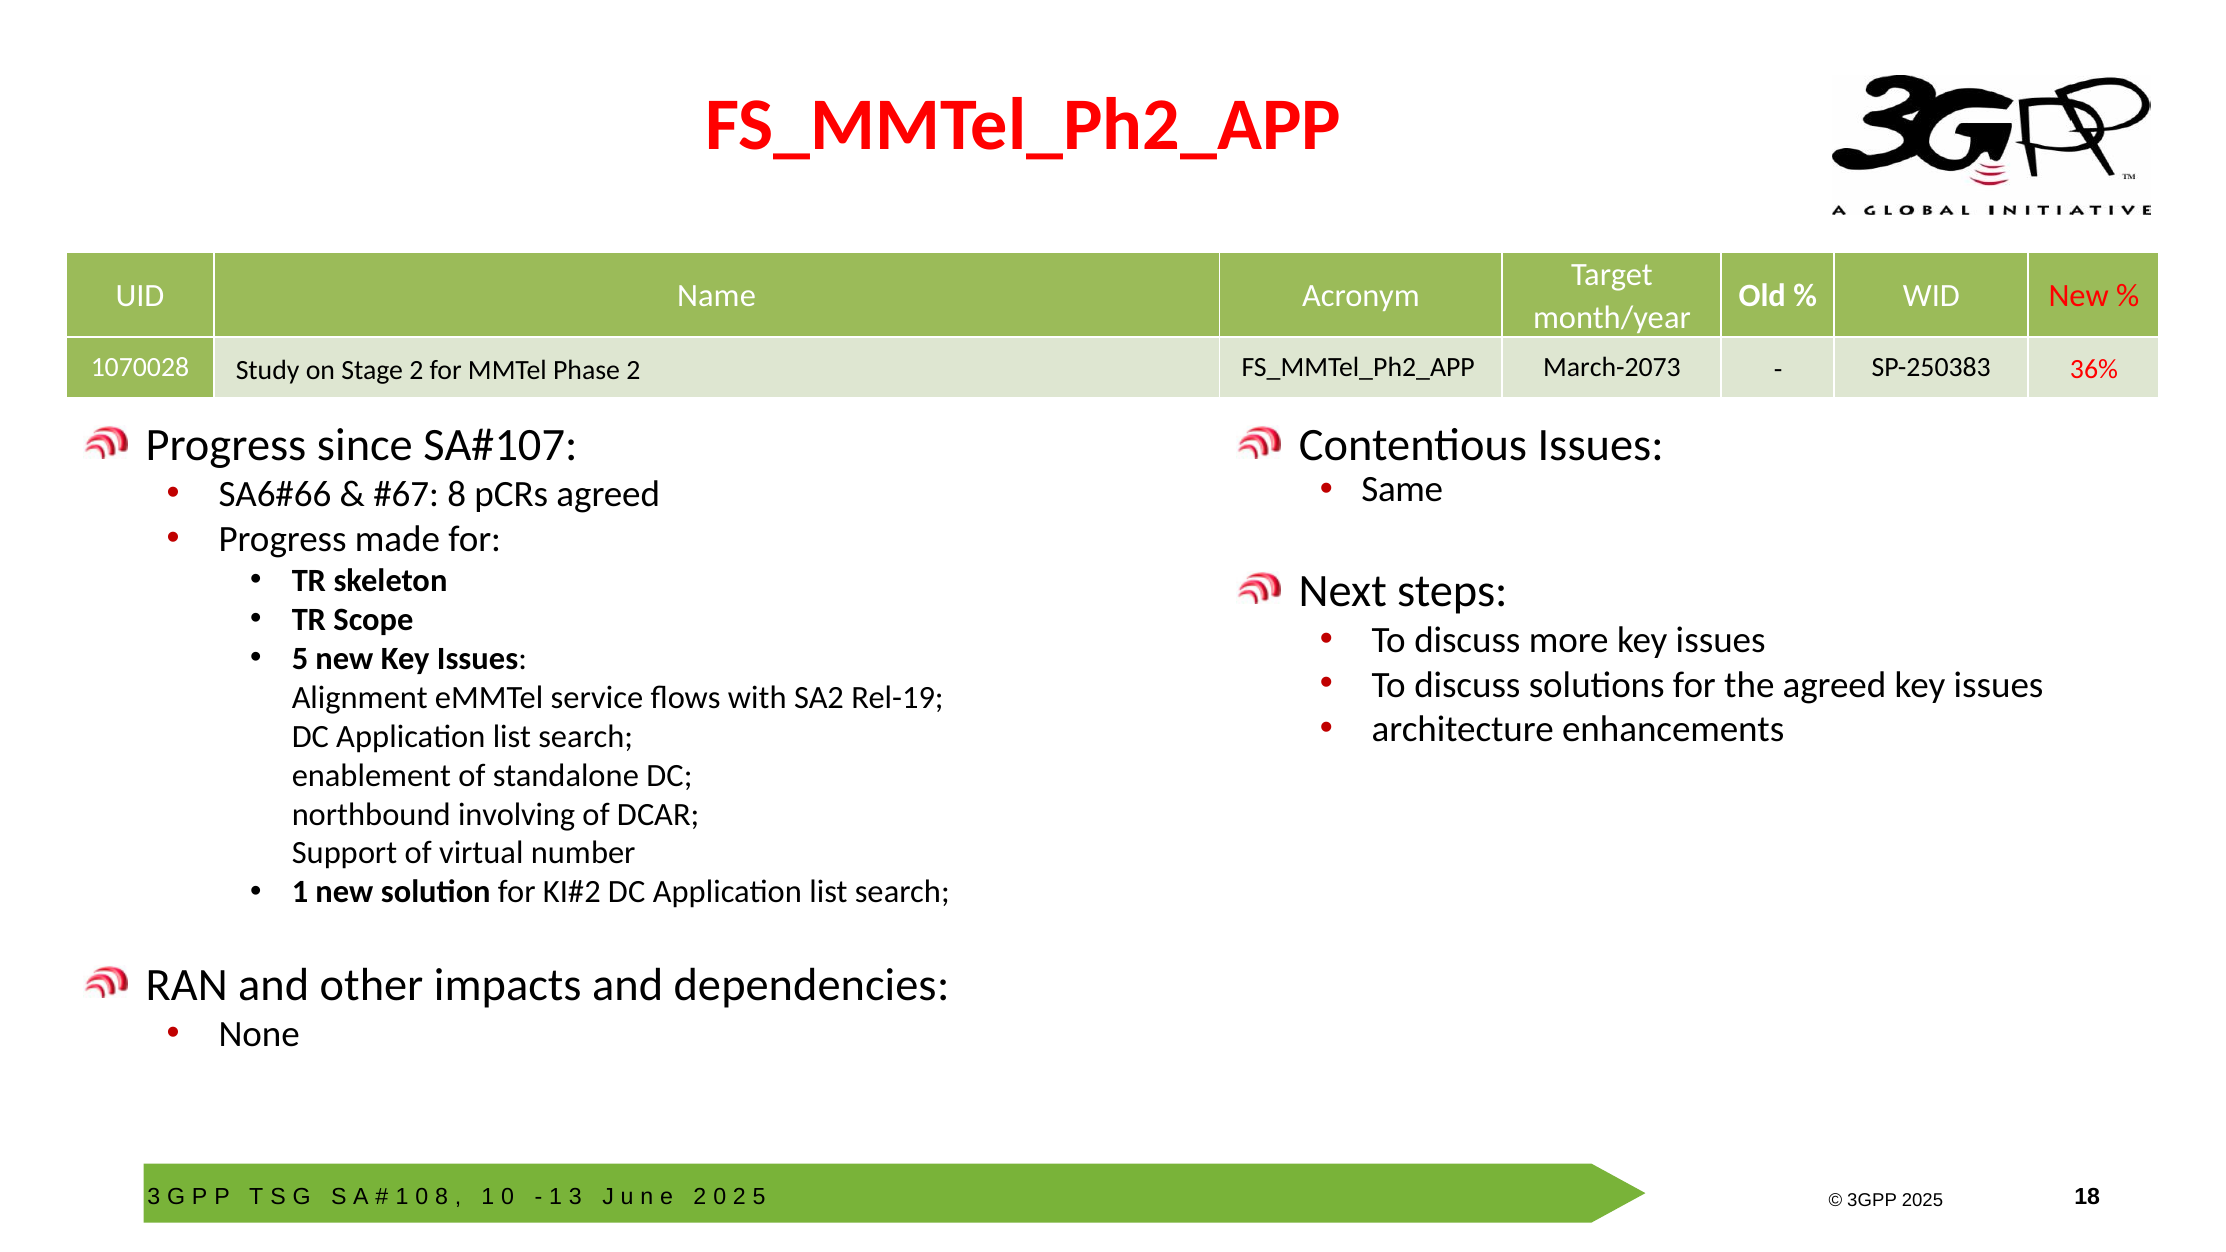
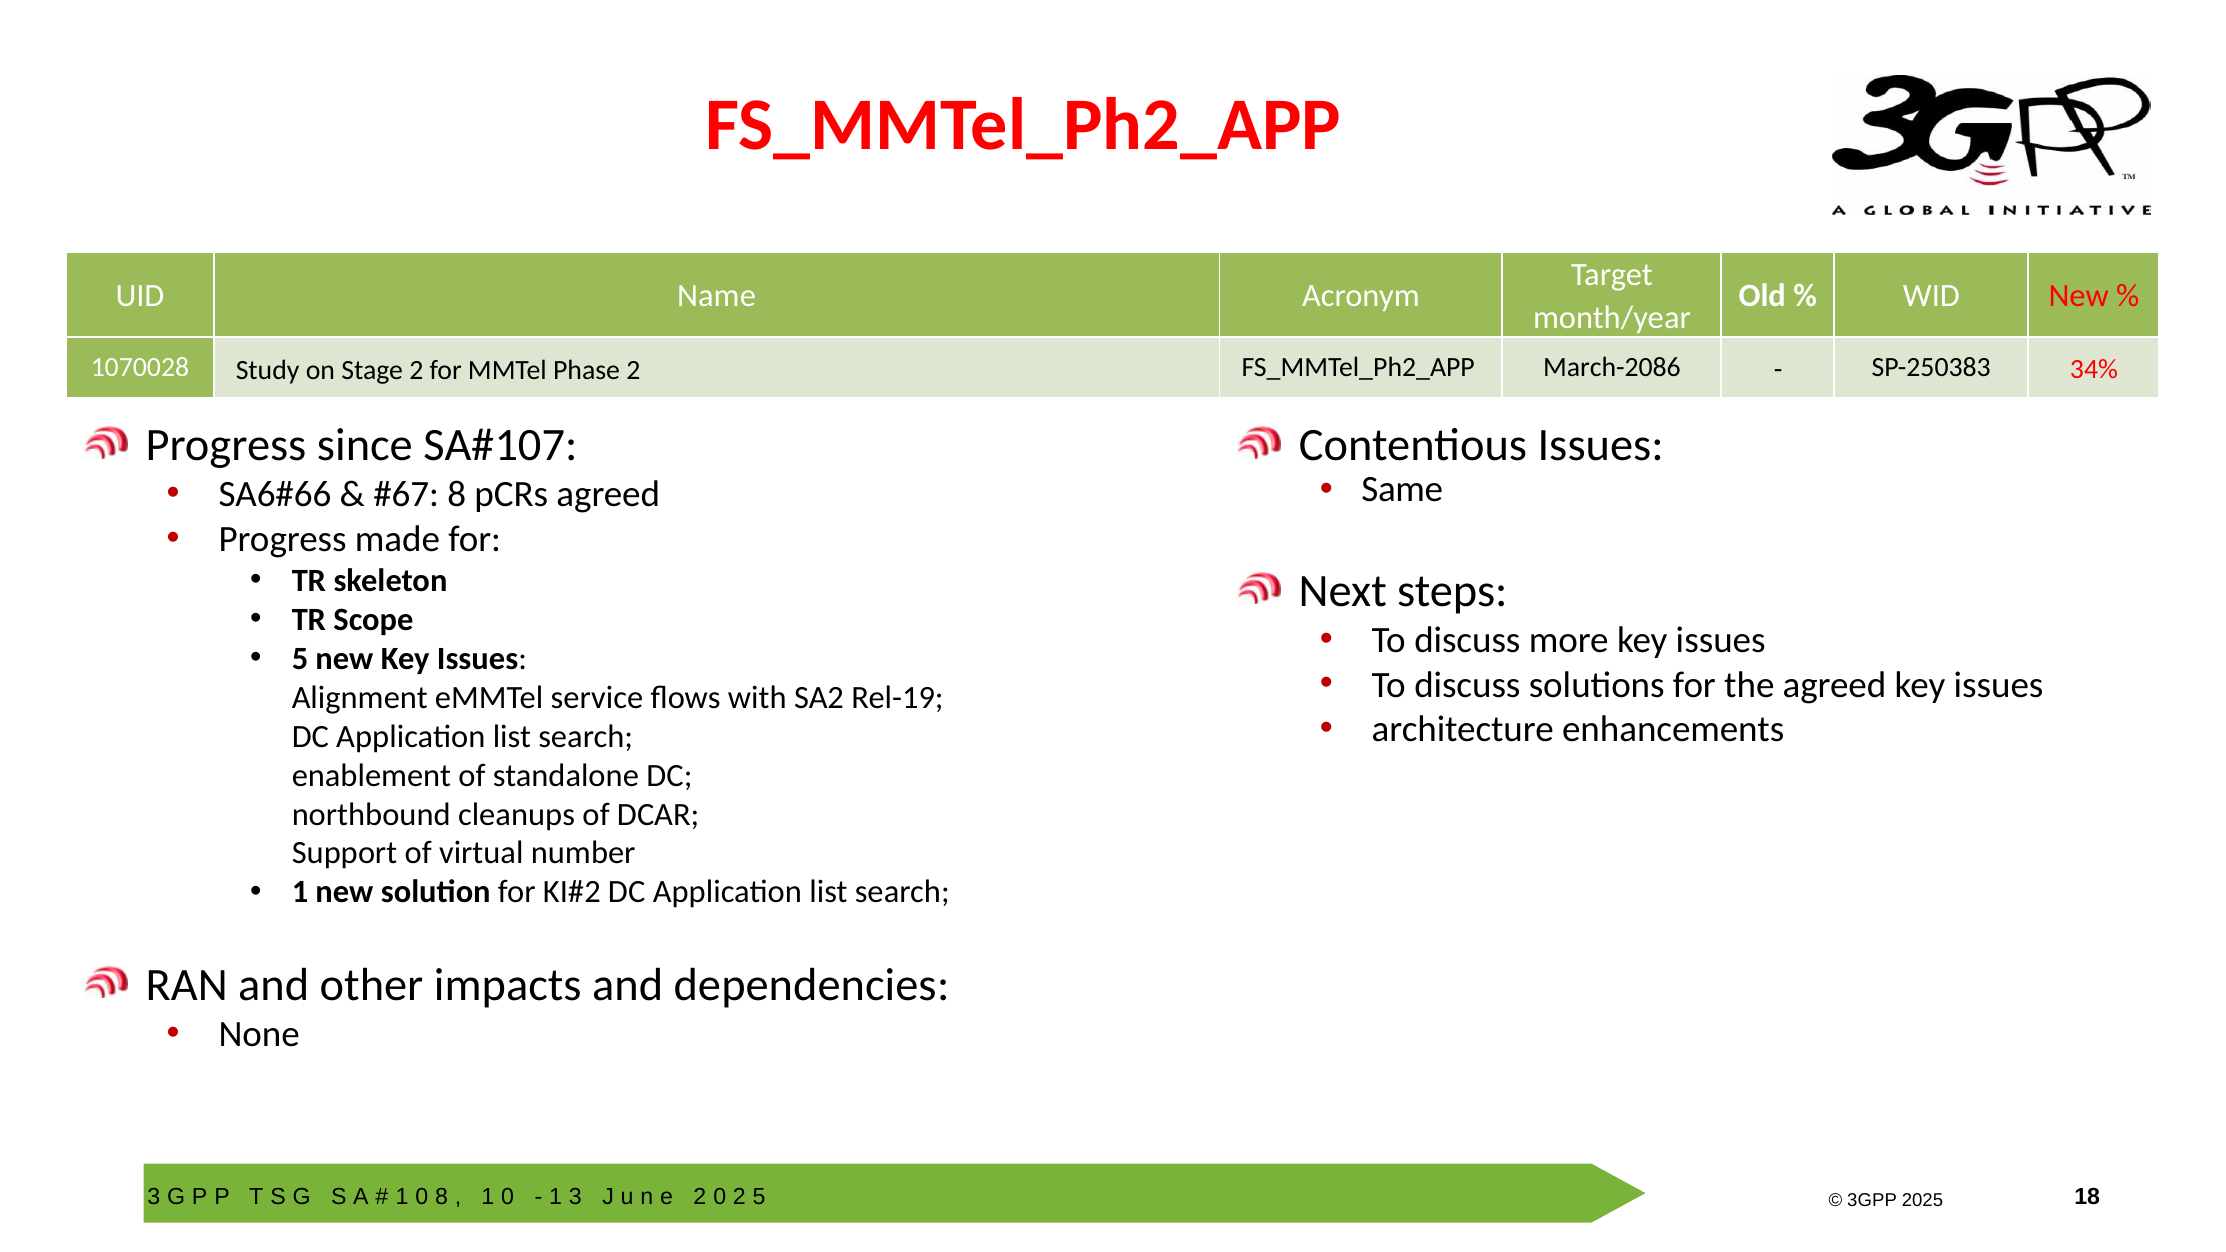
March-2073: March-2073 -> March-2086 (1612, 368)
36%: 36% -> 34% (2094, 369)
involving: involving -> cleanups (516, 814)
